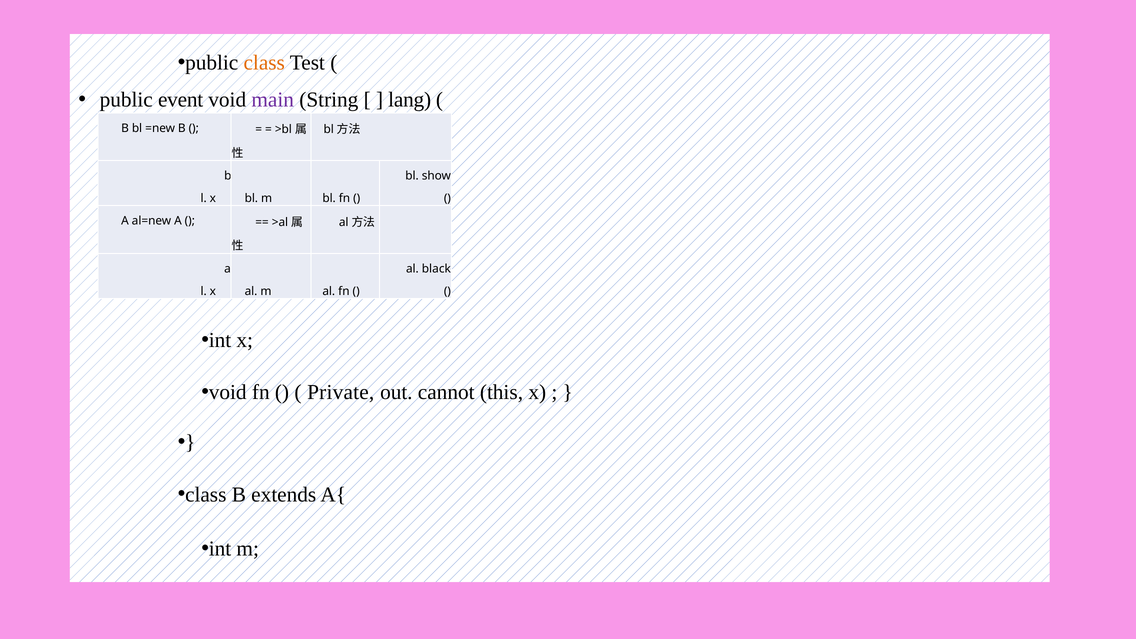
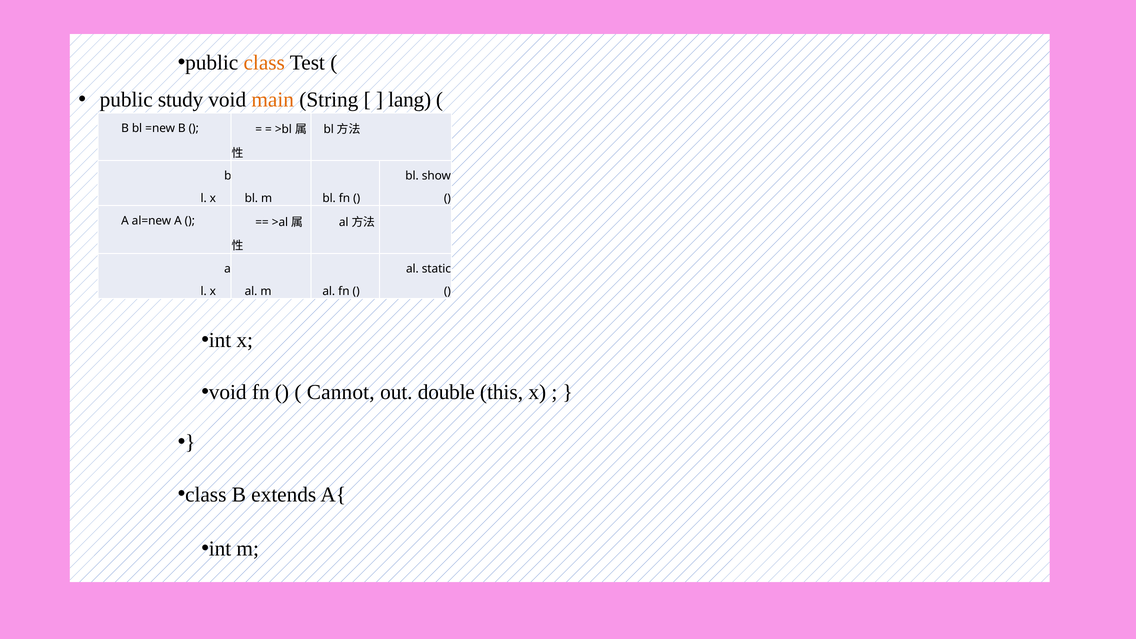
event: event -> study (181, 100)
main colour: purple -> orange (273, 100)
black: black -> static (436, 269)
Private: Private -> Cannot (341, 392)
cannot: cannot -> double (446, 392)
